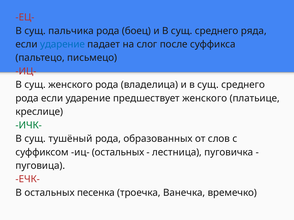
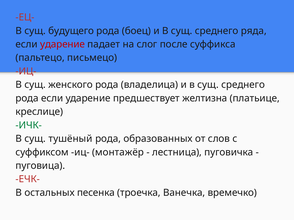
пальчика: пальчика -> будущего (71, 31)
ударение colour: blue -> red (63, 44)
предшествует женского: женского -> желтизна (205, 98)
иц- остальных: остальных -> монтажёр (118, 153)
